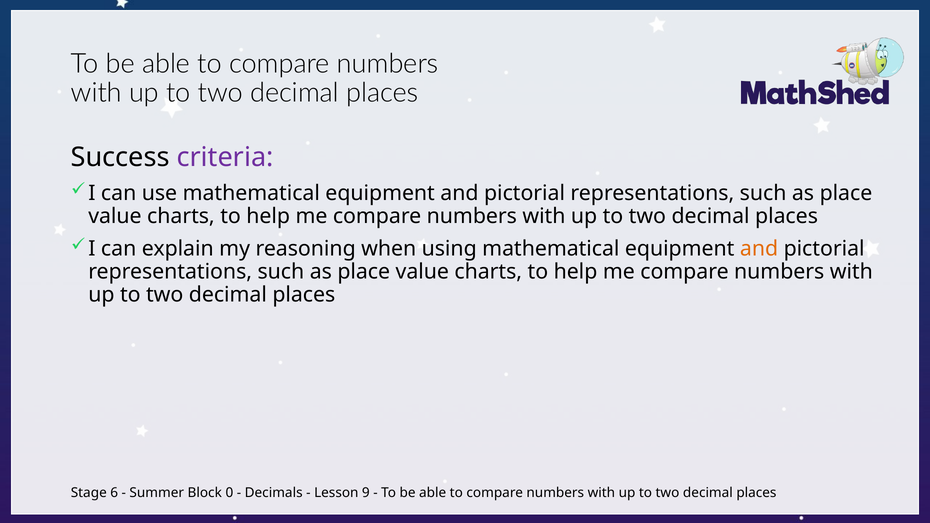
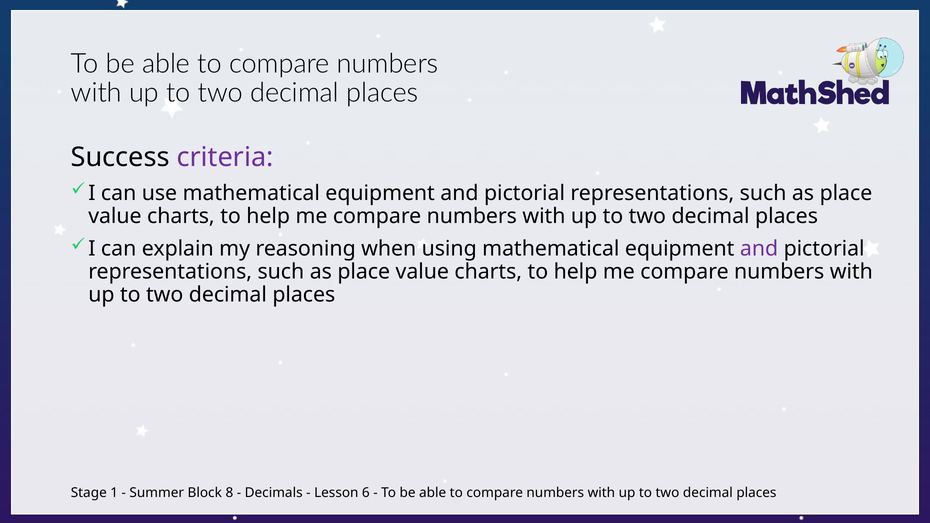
and colour: orange -> purple (759, 249)
6: 6 -> 1 (114, 493)
0: 0 -> 8 (229, 493)
9: 9 -> 6 (366, 493)
